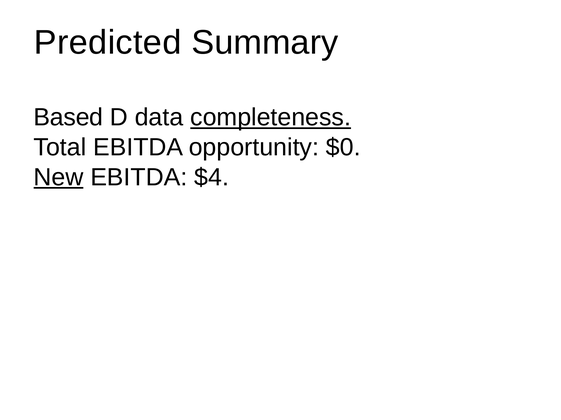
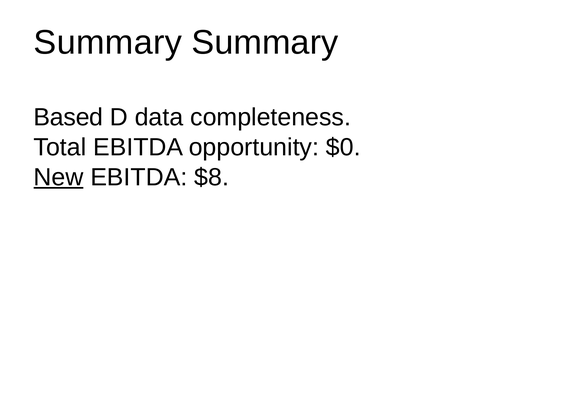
Predicted: Predicted -> Summary (108, 43)
completeness underline: present -> none (271, 118)
$4: $4 -> $8 (212, 177)
